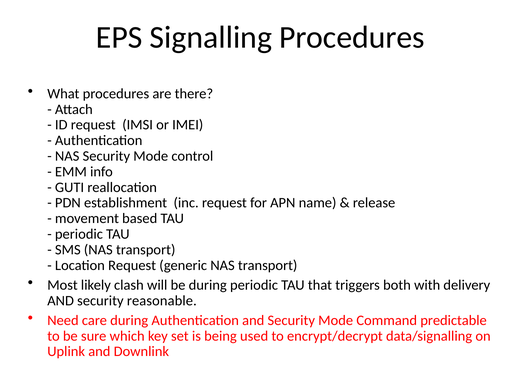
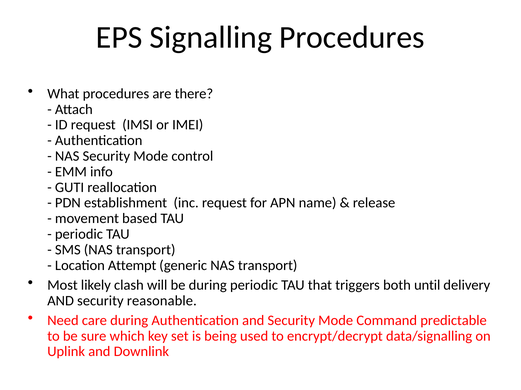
Location Request: Request -> Attempt (132, 266)
with: with -> until (427, 286)
